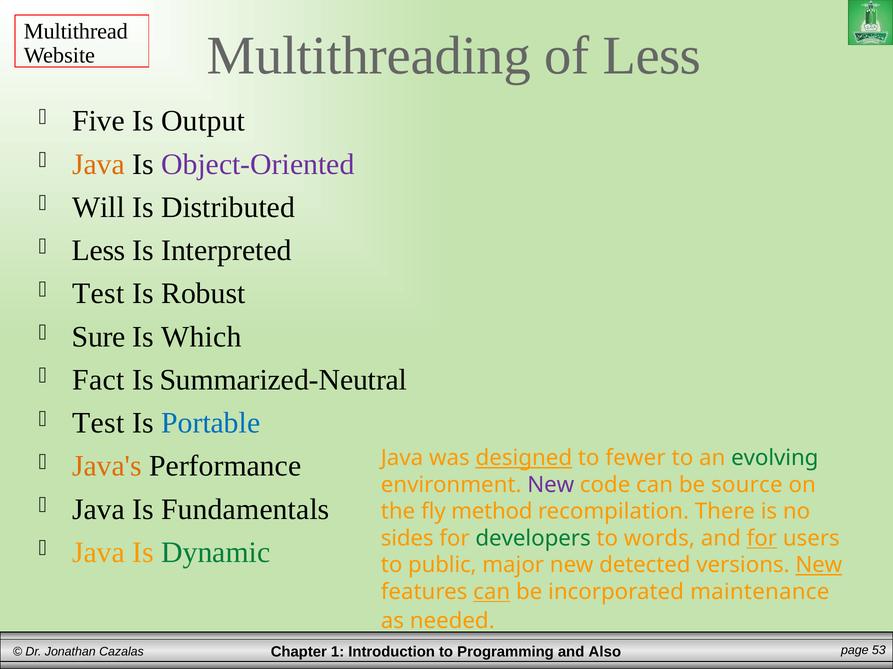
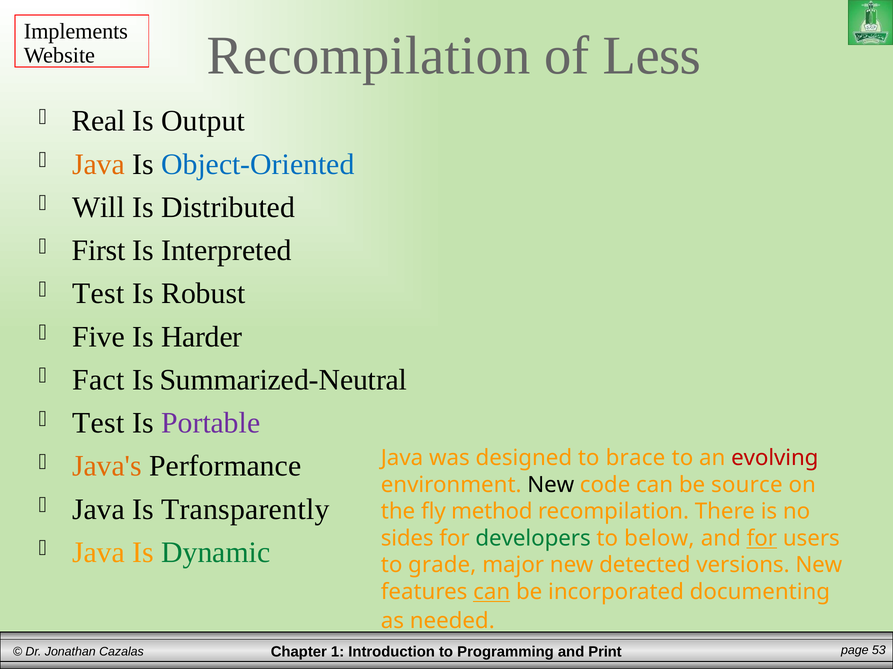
Multithread: Multithread -> Implements (76, 31)
Website Multithreading: Multithreading -> Recompilation (369, 56)
Five: Five -> Real (99, 121)
Object-Oriented colour: purple -> blue (258, 164)
Less: Less -> First (99, 251)
Sure: Sure -> Five (98, 337)
Which: Which -> Harder (202, 337)
Portable colour: blue -> purple (211, 423)
designed underline: present -> none (524, 459)
fewer: fewer -> brace (635, 459)
evolving colour: green -> red (775, 459)
New colour: purple -> black (551, 485)
Fundamentals: Fundamentals -> Transparently (245, 510)
words: words -> below (659, 539)
public: public -> grade (442, 566)
New underline: present -> none (819, 566)
maintenance: maintenance -> documenting (760, 593)
Also: Also -> Print (605, 653)
